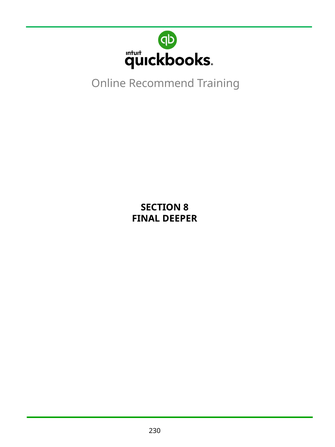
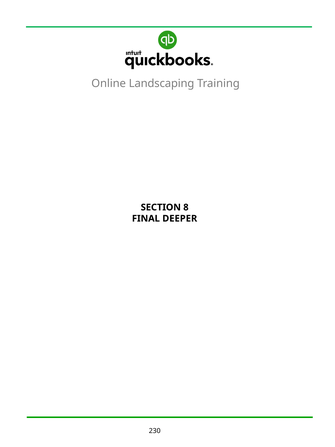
Recommend: Recommend -> Landscaping (162, 83)
